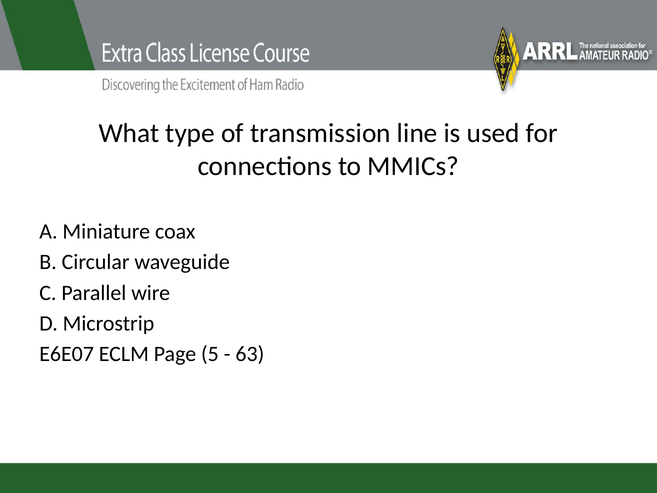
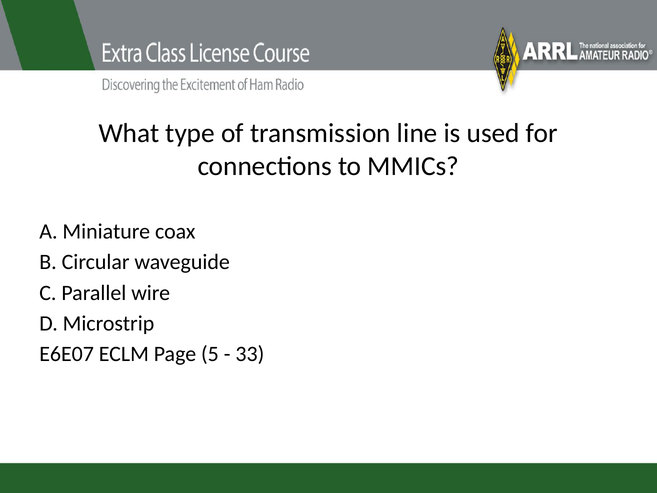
63: 63 -> 33 (250, 354)
